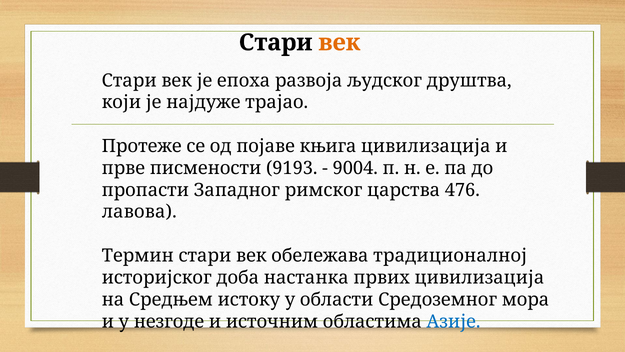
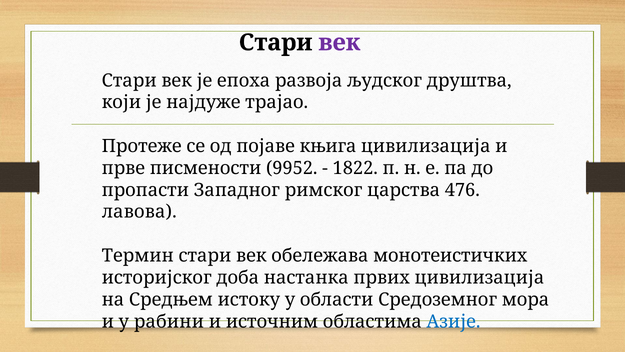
век colour: orange -> purple (339, 42)
9193: 9193 -> 9952 (292, 168)
9004: 9004 -> 1822 (355, 168)
традиционалној: традиционалној -> монотеистичких (450, 255)
незгоде: незгоде -> рабини (169, 321)
